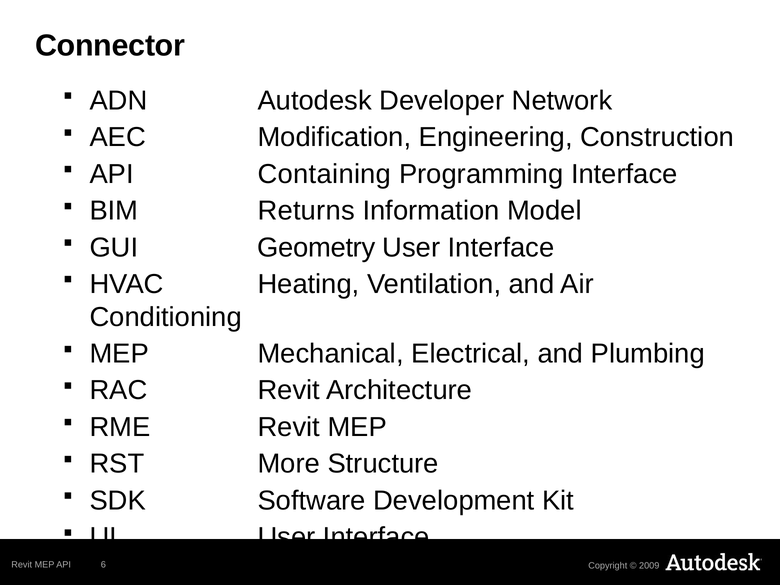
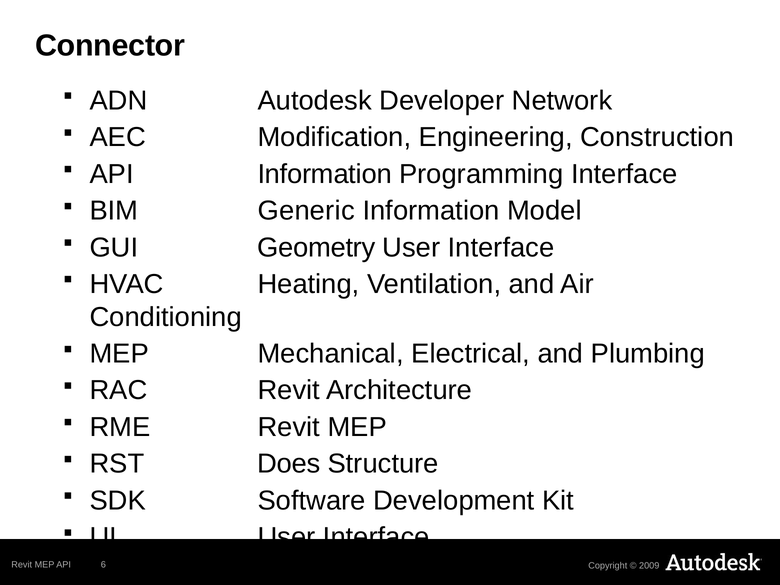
API Containing: Containing -> Information (325, 174)
Returns: Returns -> Generic (306, 211)
More: More -> Does (289, 464)
